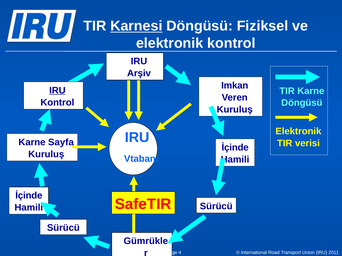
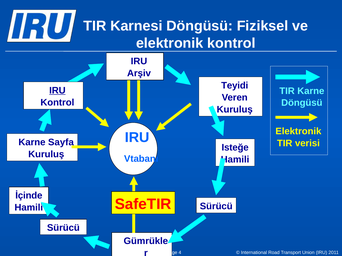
Karnesi underline: present -> none (136, 26)
Imkan: Imkan -> Teyidi (235, 86)
İçinde: İçinde -> Isteğe (235, 148)
